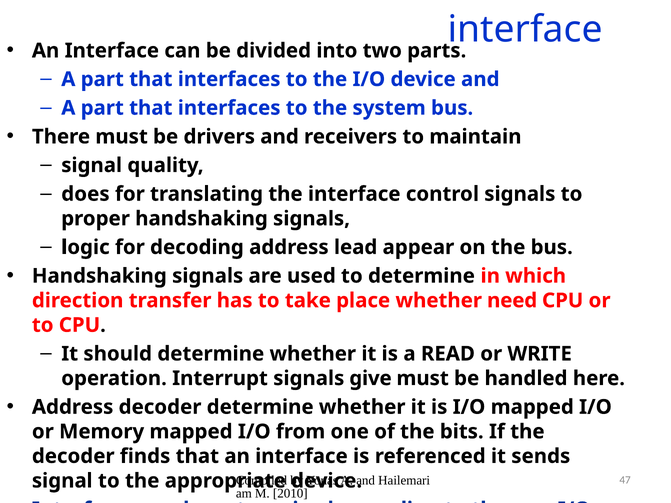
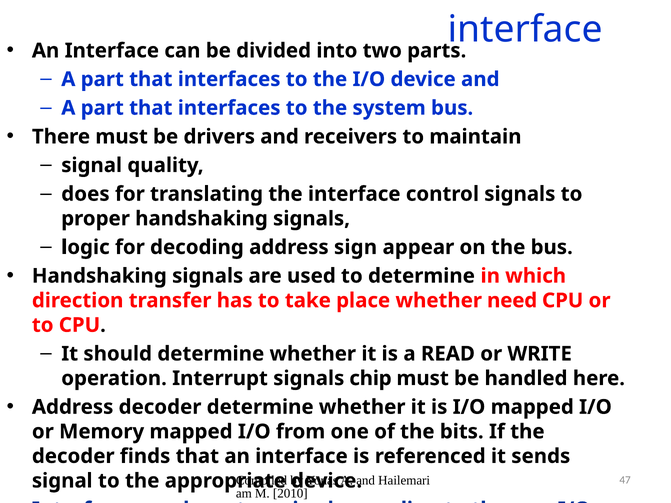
lead: lead -> sign (356, 247)
give: give -> chip (370, 379)
